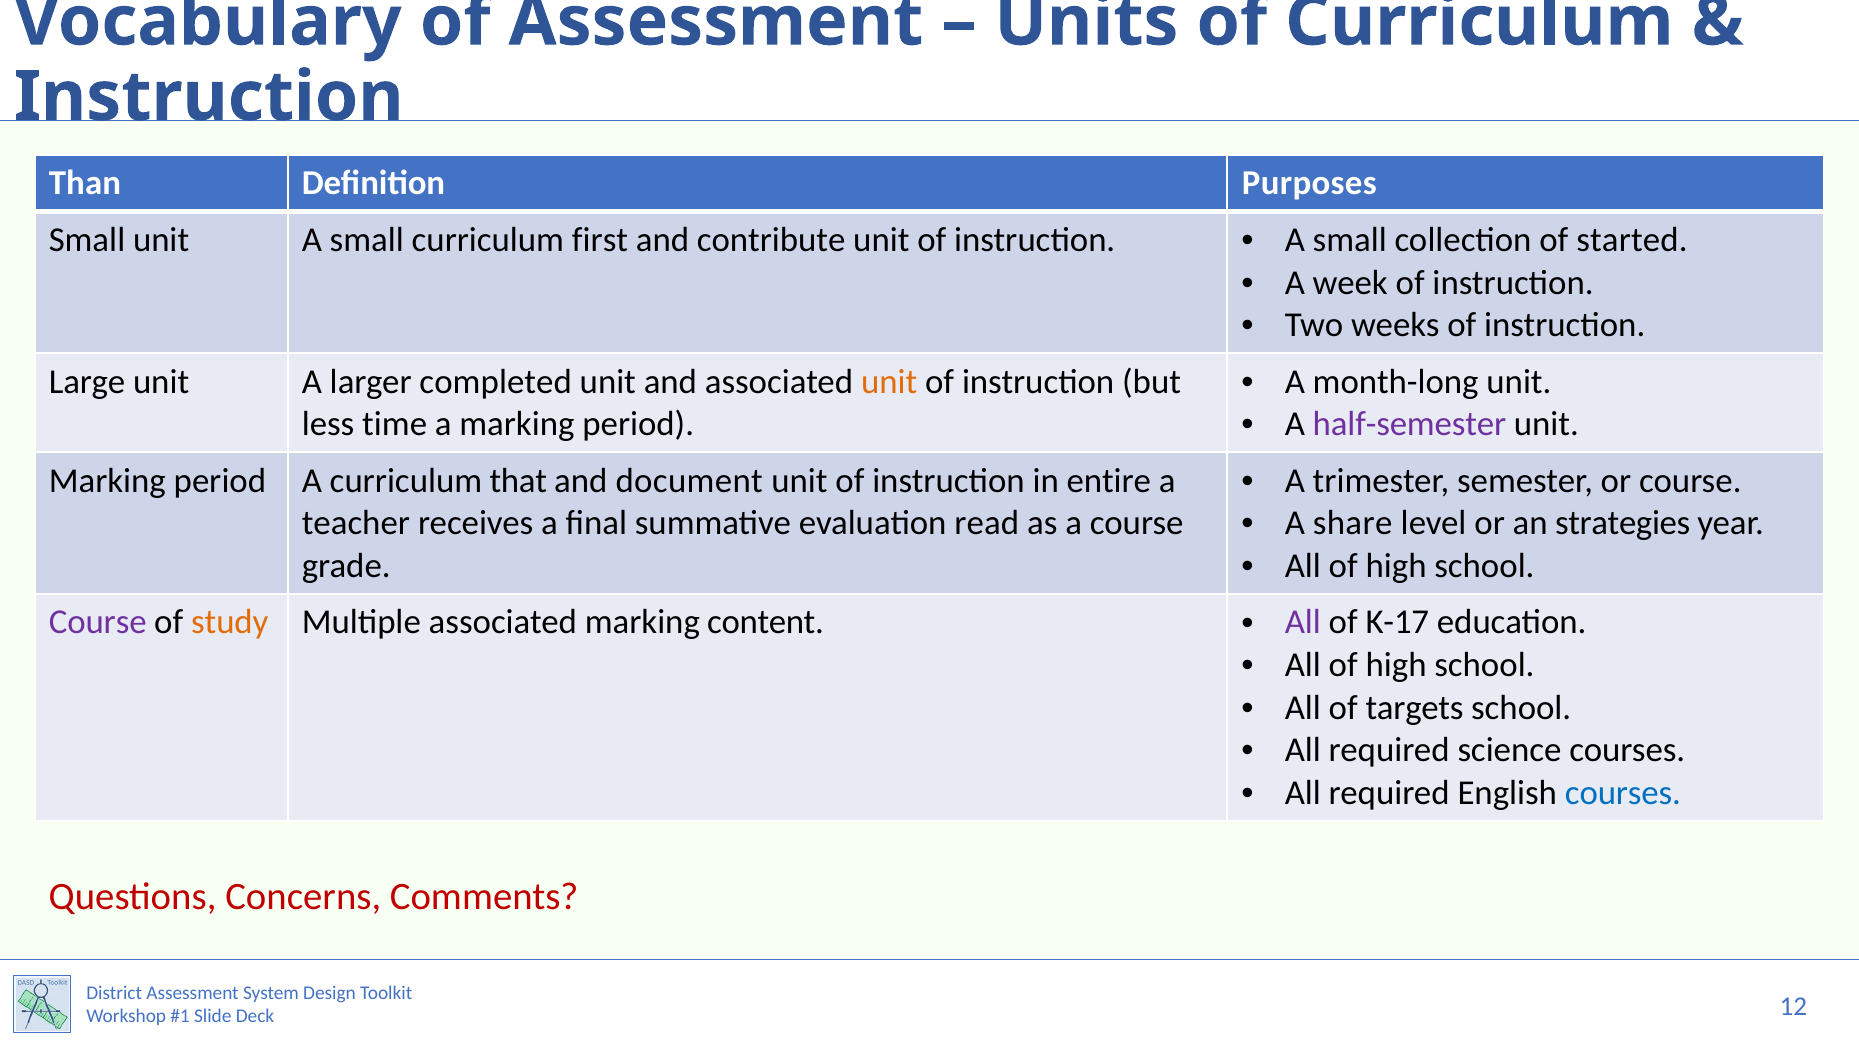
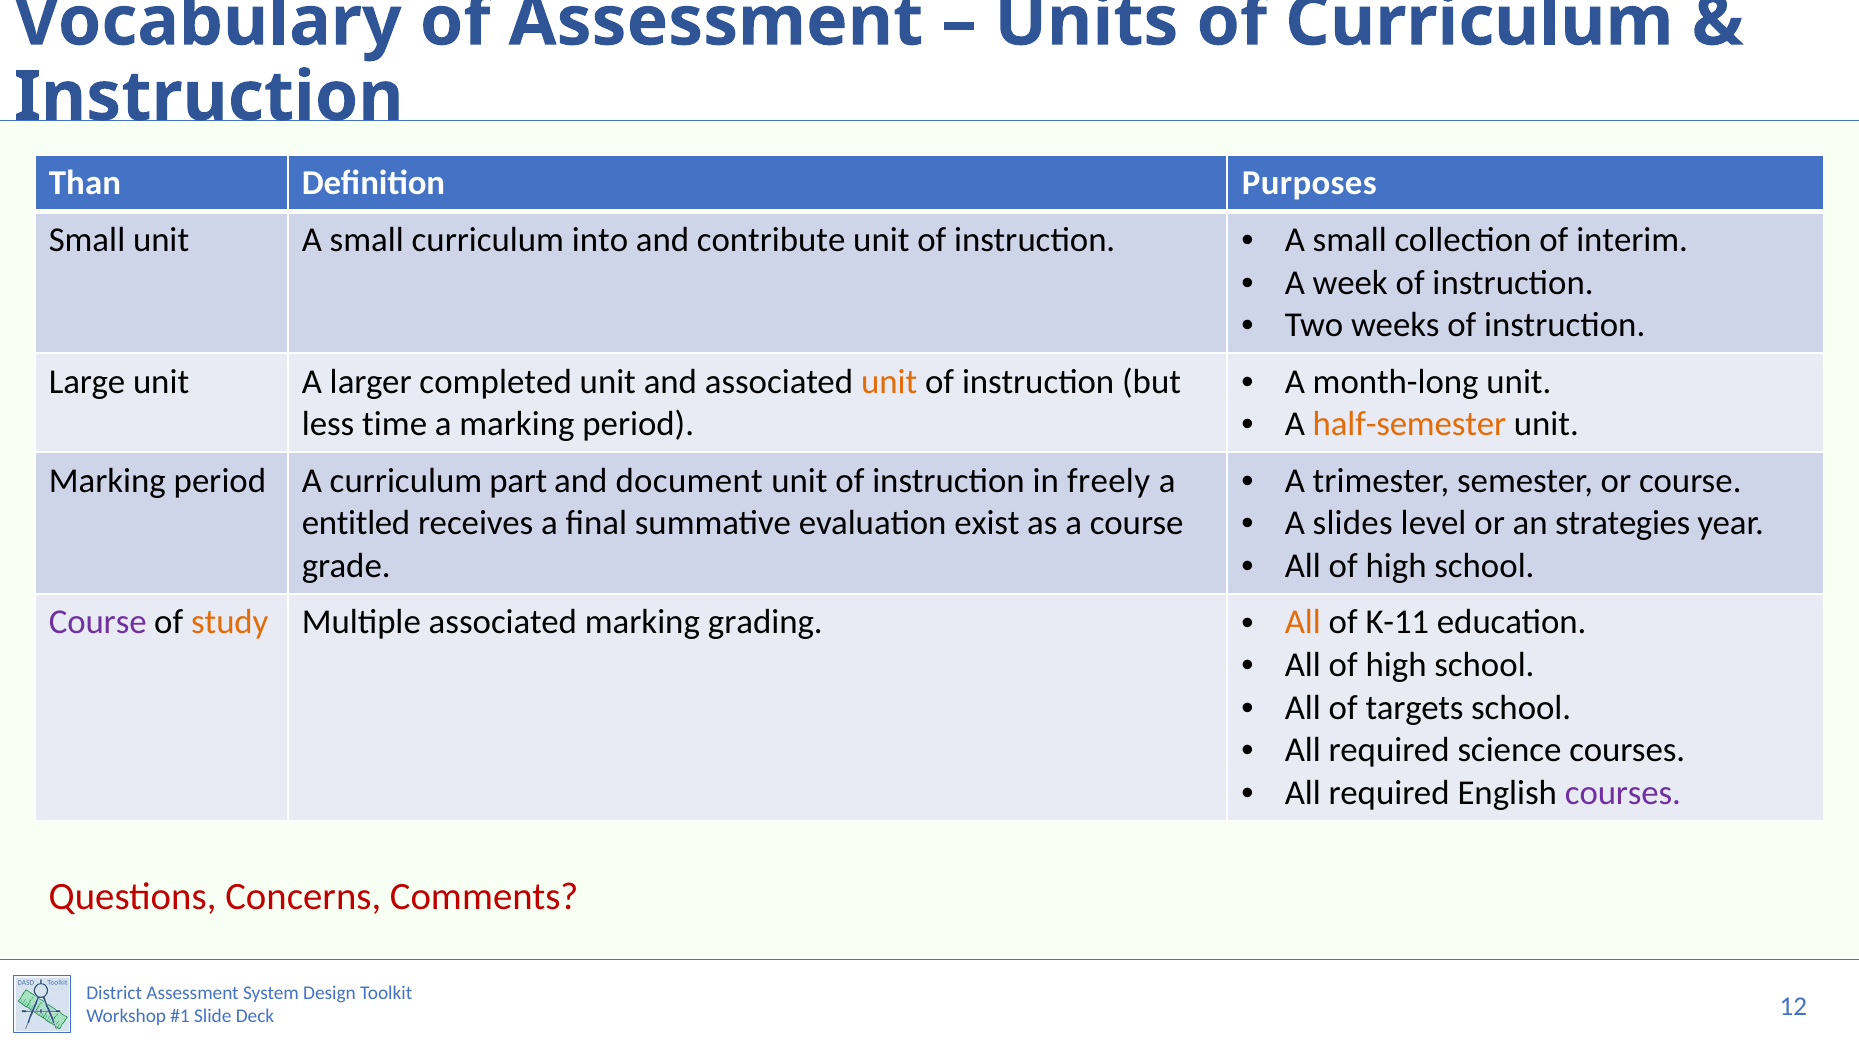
first: first -> into (600, 240)
started: started -> interim (1632, 240)
half-semester colour: purple -> orange (1409, 424)
that: that -> part (518, 481)
entire: entire -> freely (1109, 481)
share: share -> slides (1353, 523)
teacher: teacher -> entitled (356, 523)
read: read -> exist (987, 523)
content: content -> grading (765, 622)
All colour: purple -> orange (1303, 622)
K-17: K-17 -> K-11 (1397, 622)
courses colour: blue -> purple (1623, 792)
